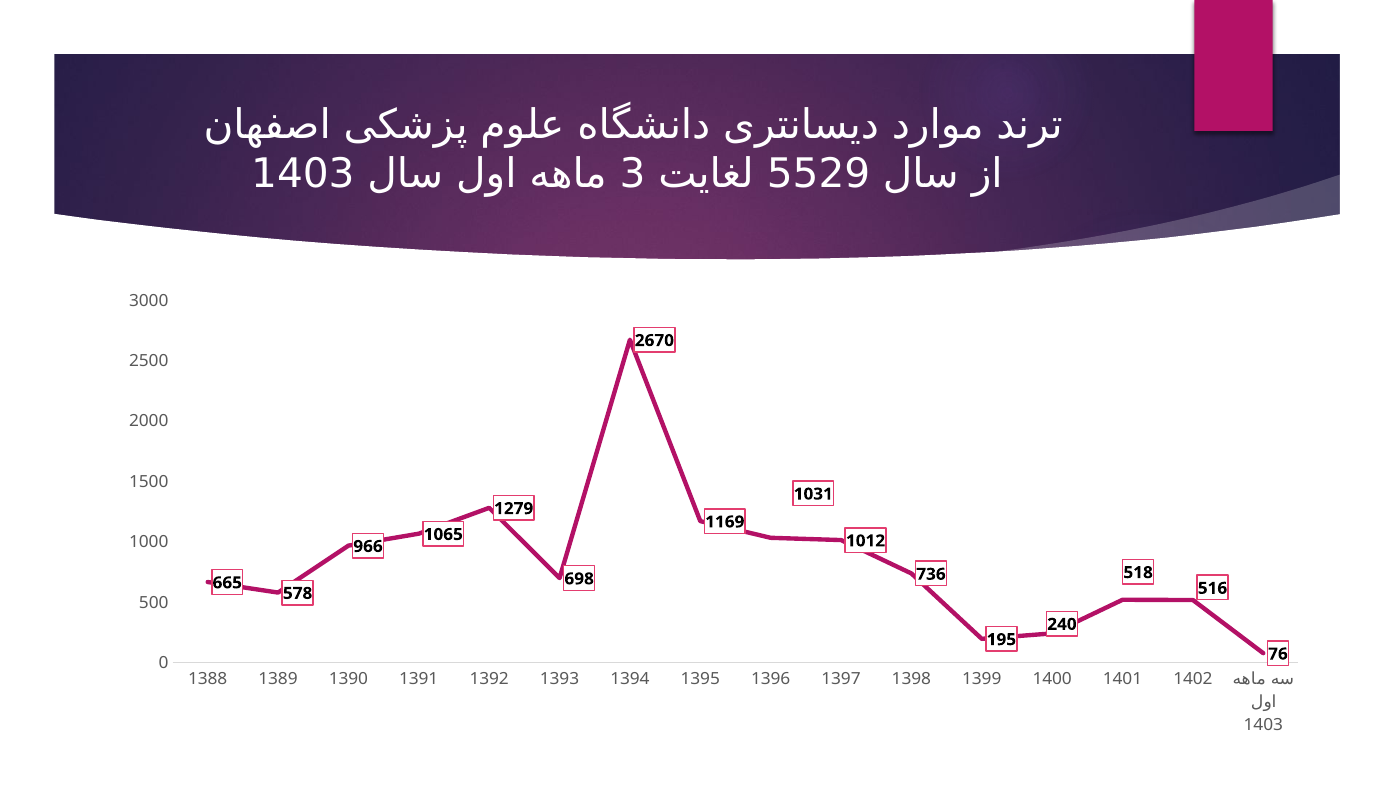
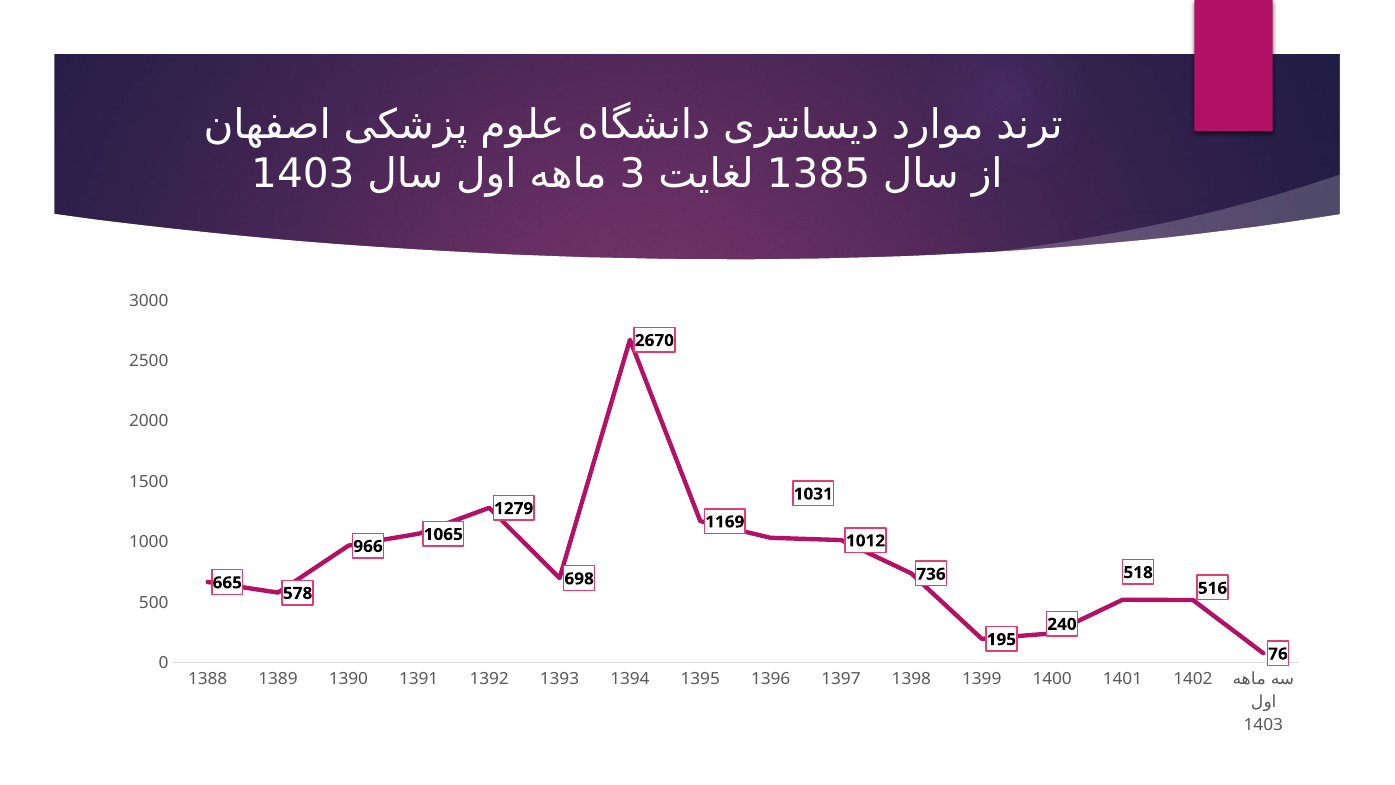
5529: 5529 -> 1385 (819, 174)
